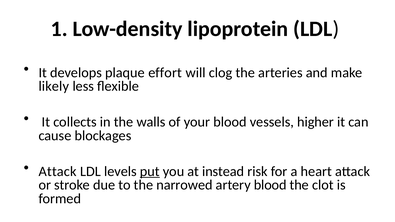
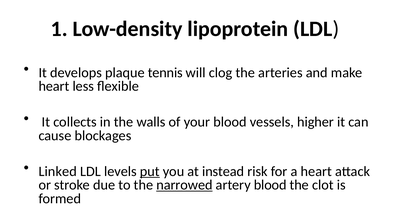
effort: effort -> tennis (165, 73)
likely: likely -> heart (54, 86)
Attack: Attack -> Linked (58, 171)
narrowed underline: none -> present (184, 185)
